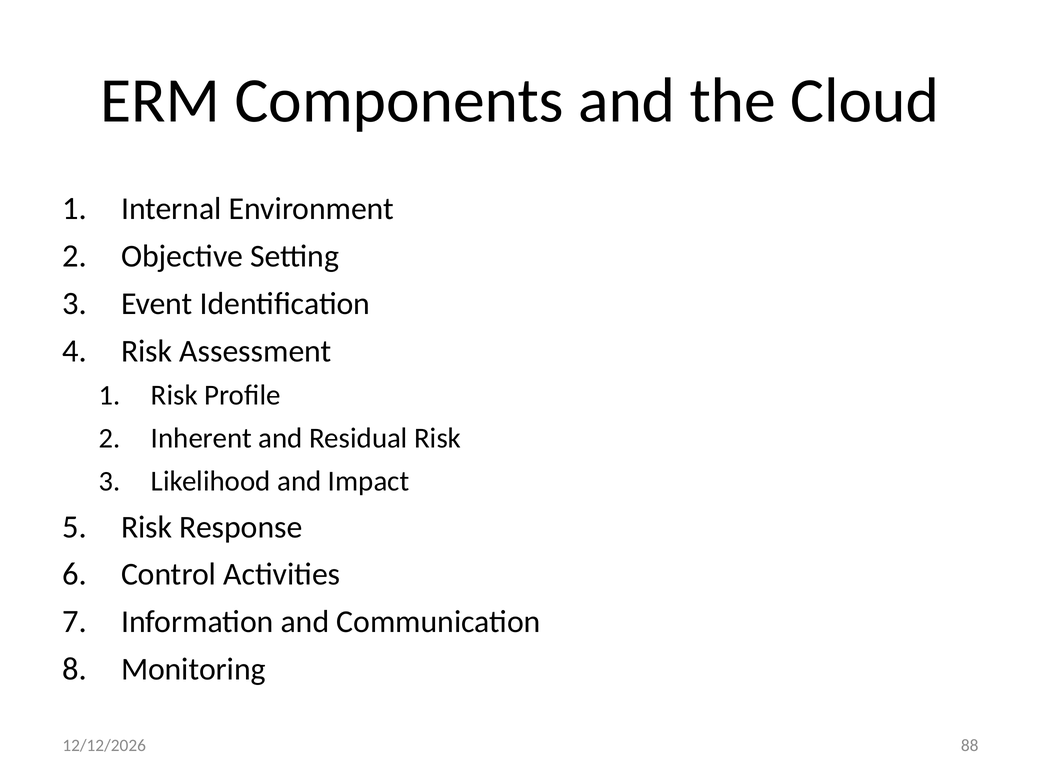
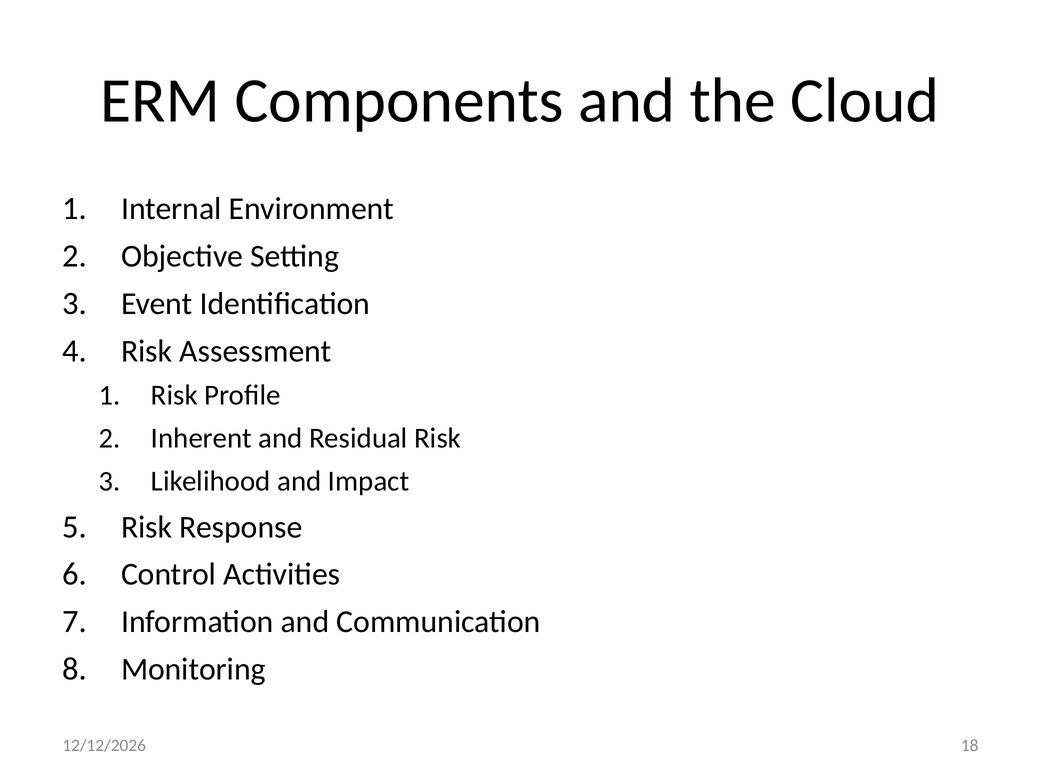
88: 88 -> 18 (970, 745)
